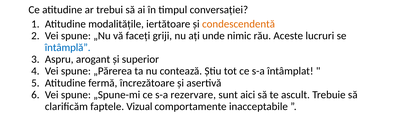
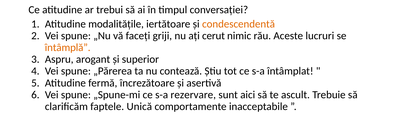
unde: unde -> cerut (213, 36)
întâmplă colour: blue -> orange (68, 48)
Vizual: Vizual -> Unică (139, 107)
